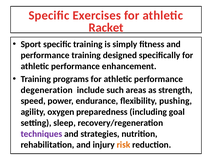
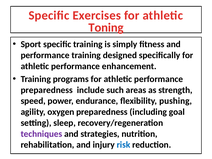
Racket: Racket -> Toning (106, 28)
degeneration: degeneration -> preparedness (47, 90)
risk colour: orange -> blue (123, 145)
